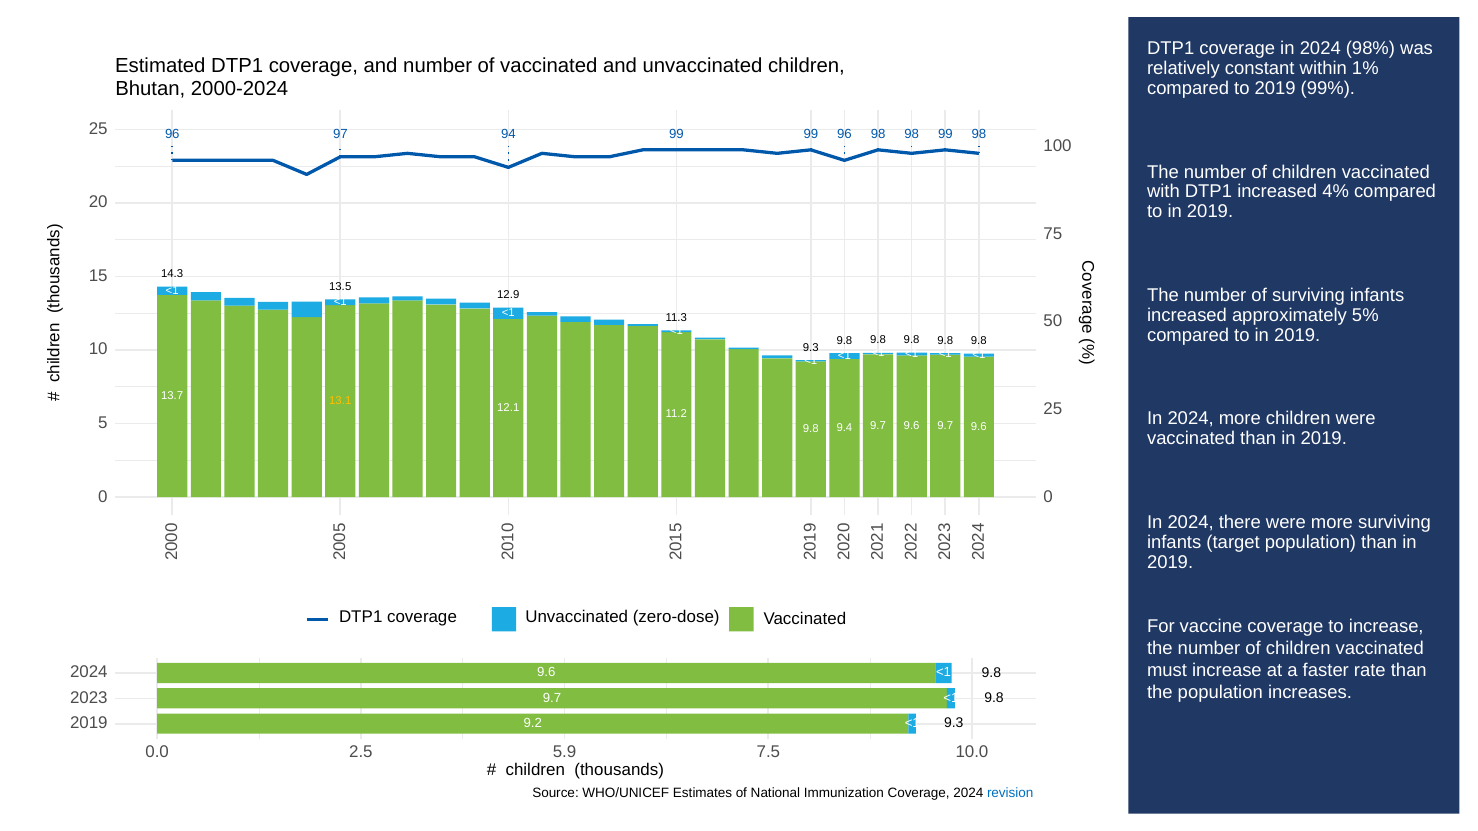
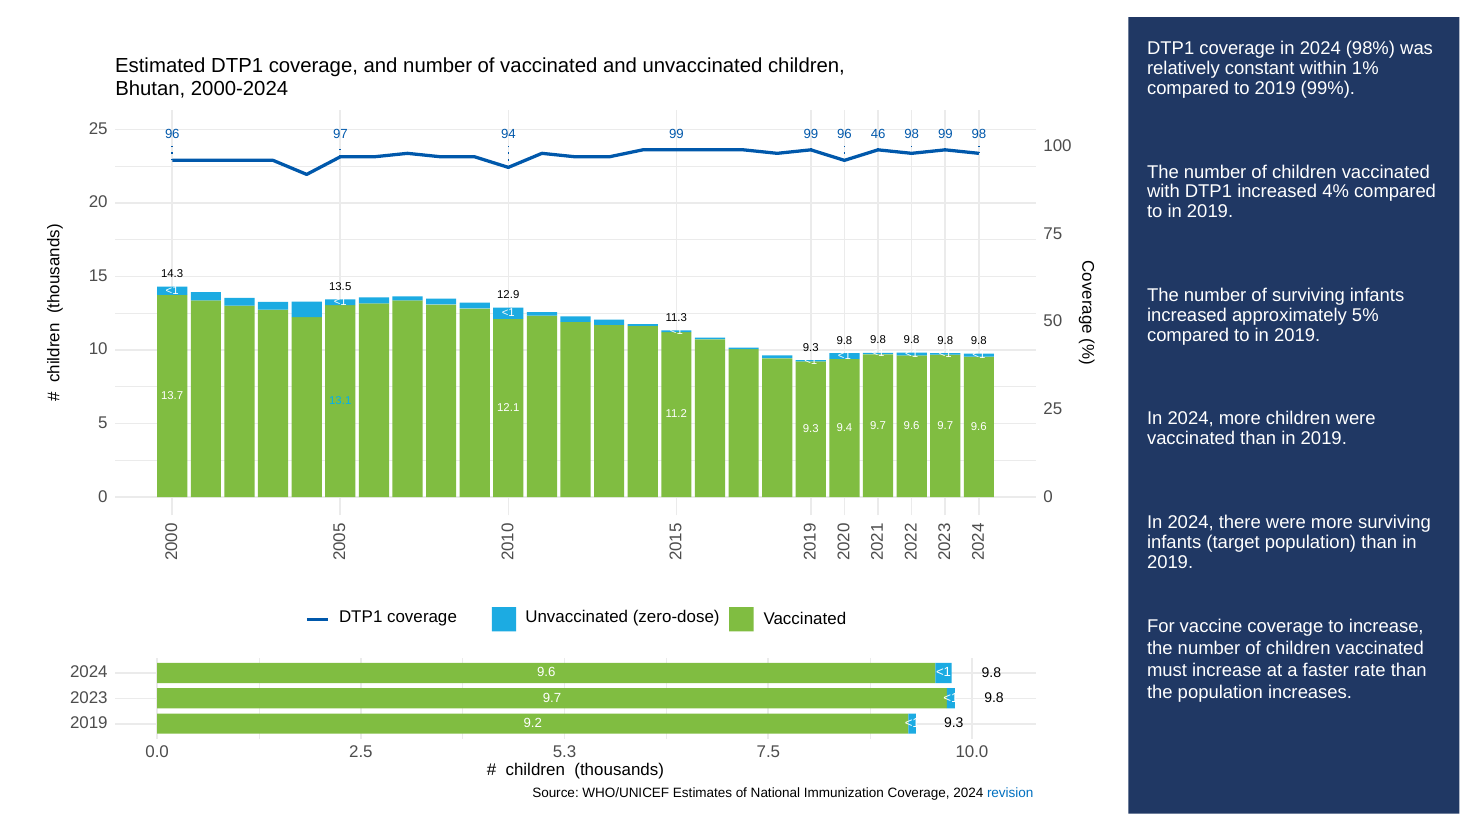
96 98: 98 -> 46 (878, 134)
13.1 colour: yellow -> light blue (340, 401)
9.8: 9.8 -> 9.3 (811, 429)
5.9: 5.9 -> 5.3 (565, 752)
